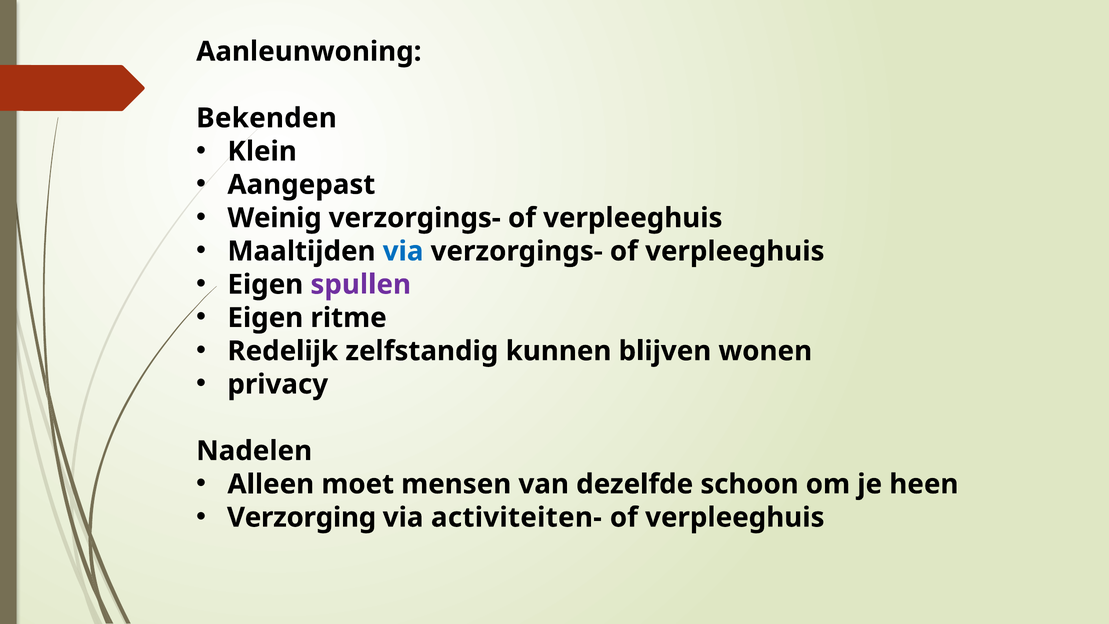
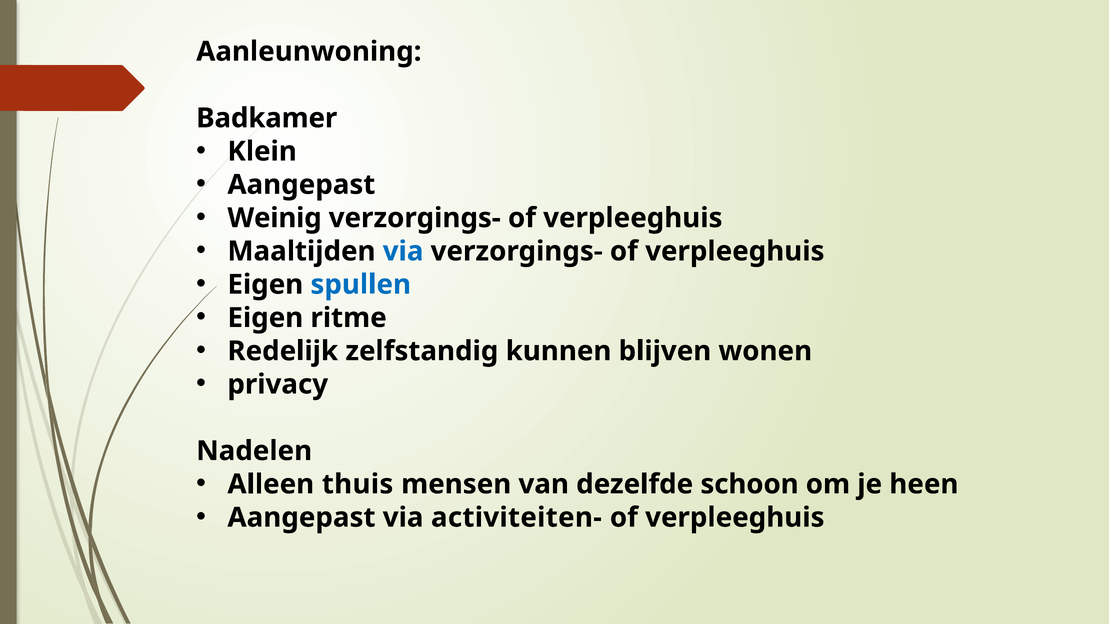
Bekenden: Bekenden -> Badkamer (267, 118)
spullen colour: purple -> blue (361, 284)
moet: moet -> thuis (358, 484)
Verzorging: Verzorging -> Aangepast (301, 517)
